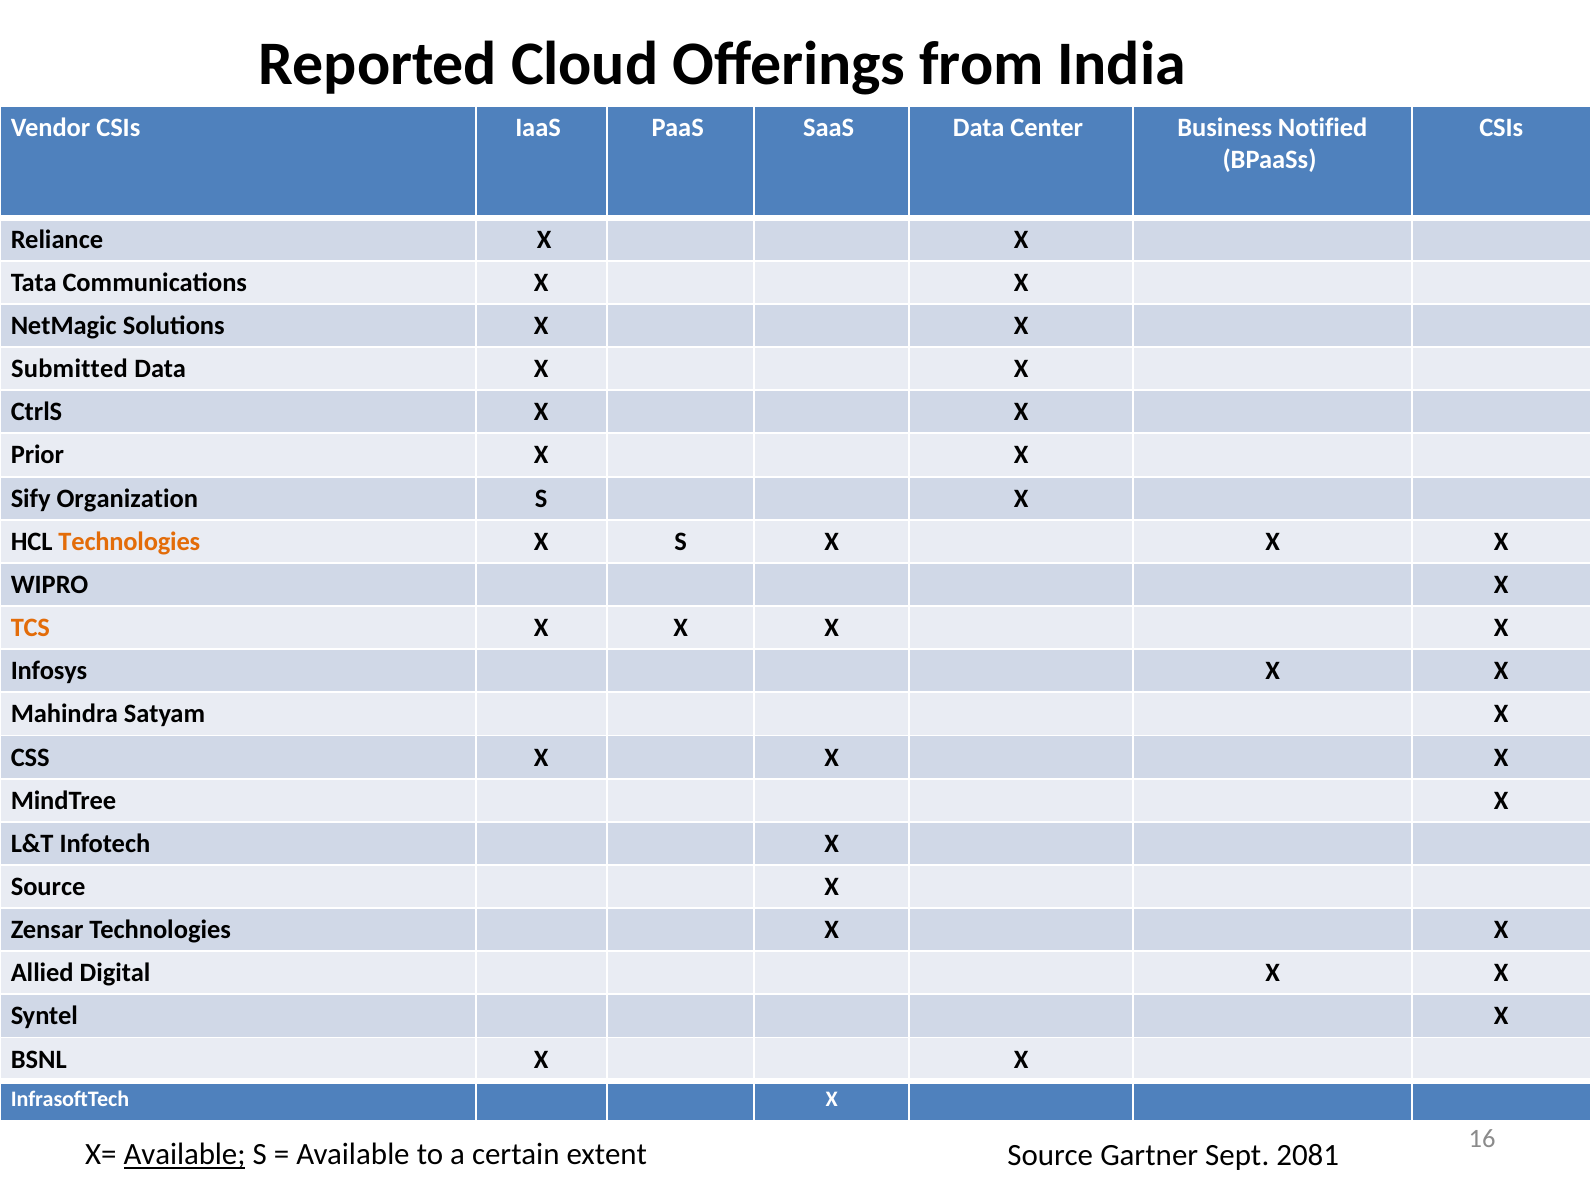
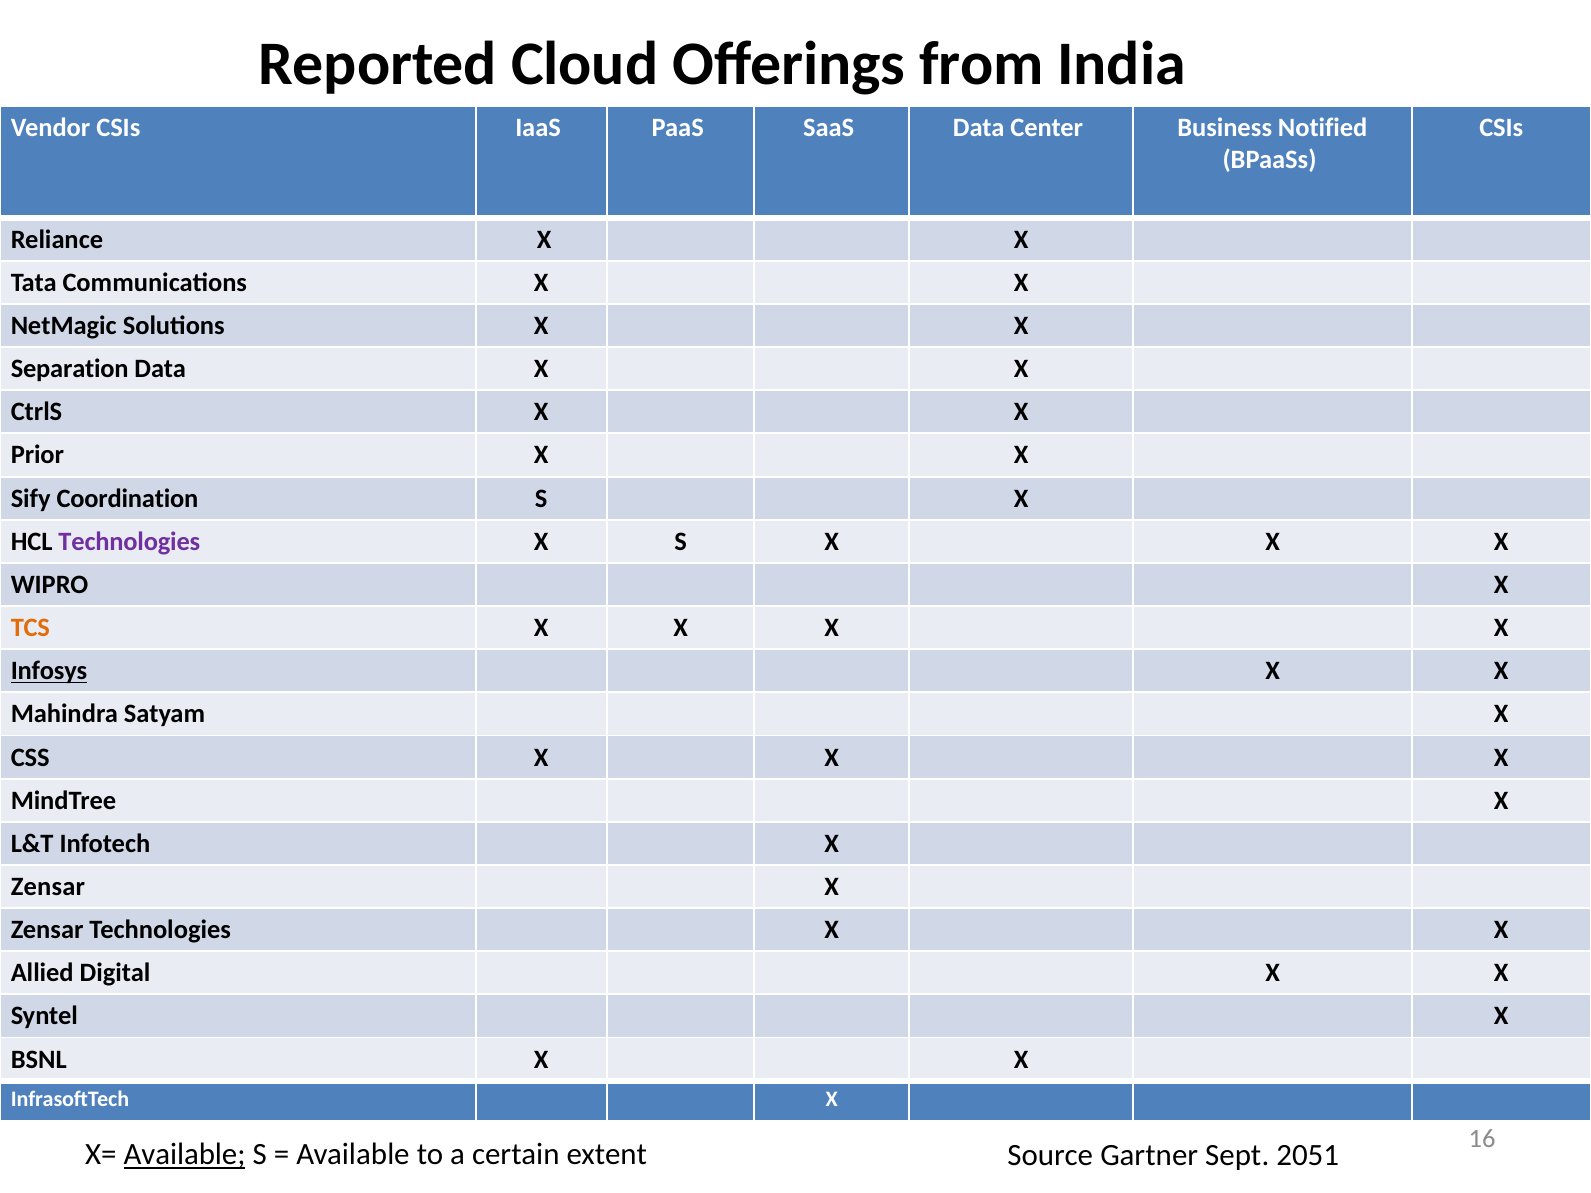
Submitted: Submitted -> Separation (70, 369)
Organization: Organization -> Coordination (127, 498)
Technologies colour: orange -> purple (129, 542)
Infosys underline: none -> present (49, 671)
Source: Source -> Zensar (48, 887)
2081: 2081 -> 2051 (1308, 1156)
